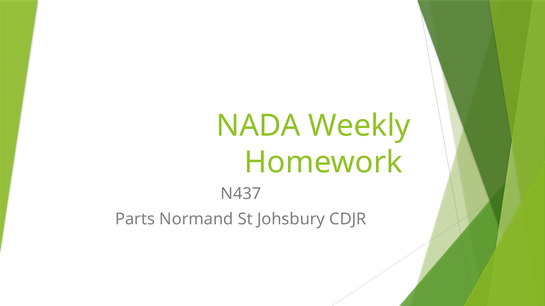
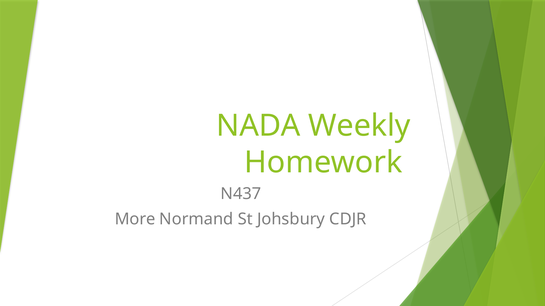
Parts: Parts -> More (135, 220)
